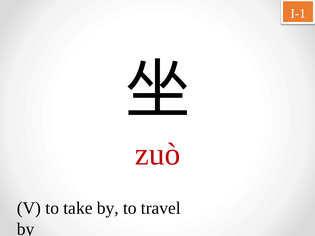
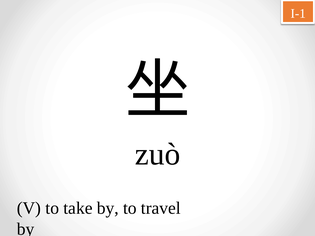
zuò colour: red -> black (158, 154)
